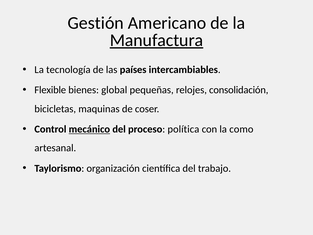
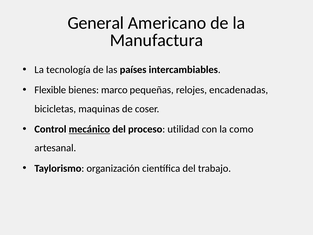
Gestión: Gestión -> General (96, 23)
Manufactura underline: present -> none (156, 40)
global: global -> marco (114, 90)
consolidación: consolidación -> encadenadas (239, 90)
política: política -> utilidad (183, 129)
